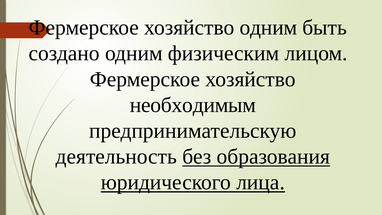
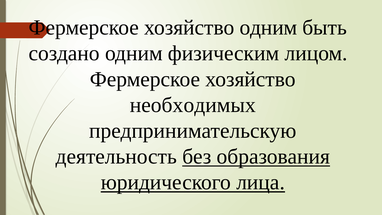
необходимым: необходимым -> необходимых (193, 105)
